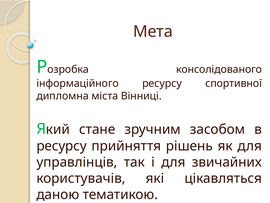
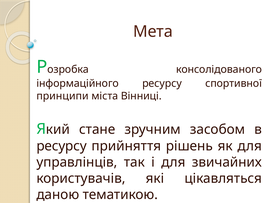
дипломна: дипломна -> принципи (63, 96)
